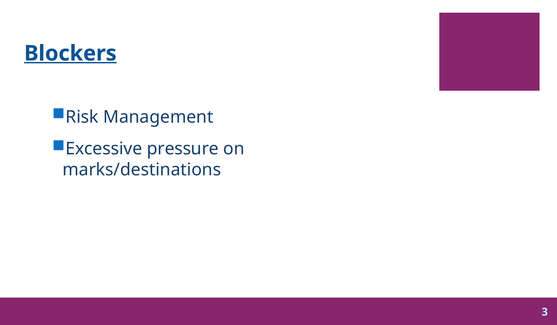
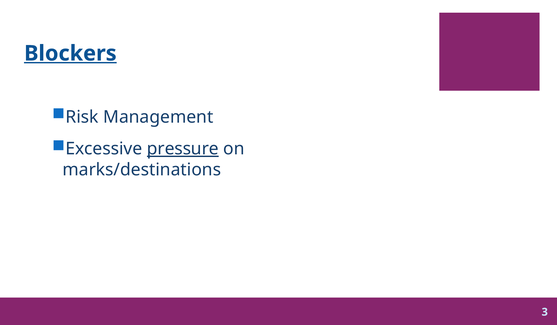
pressure underline: none -> present (183, 149)
